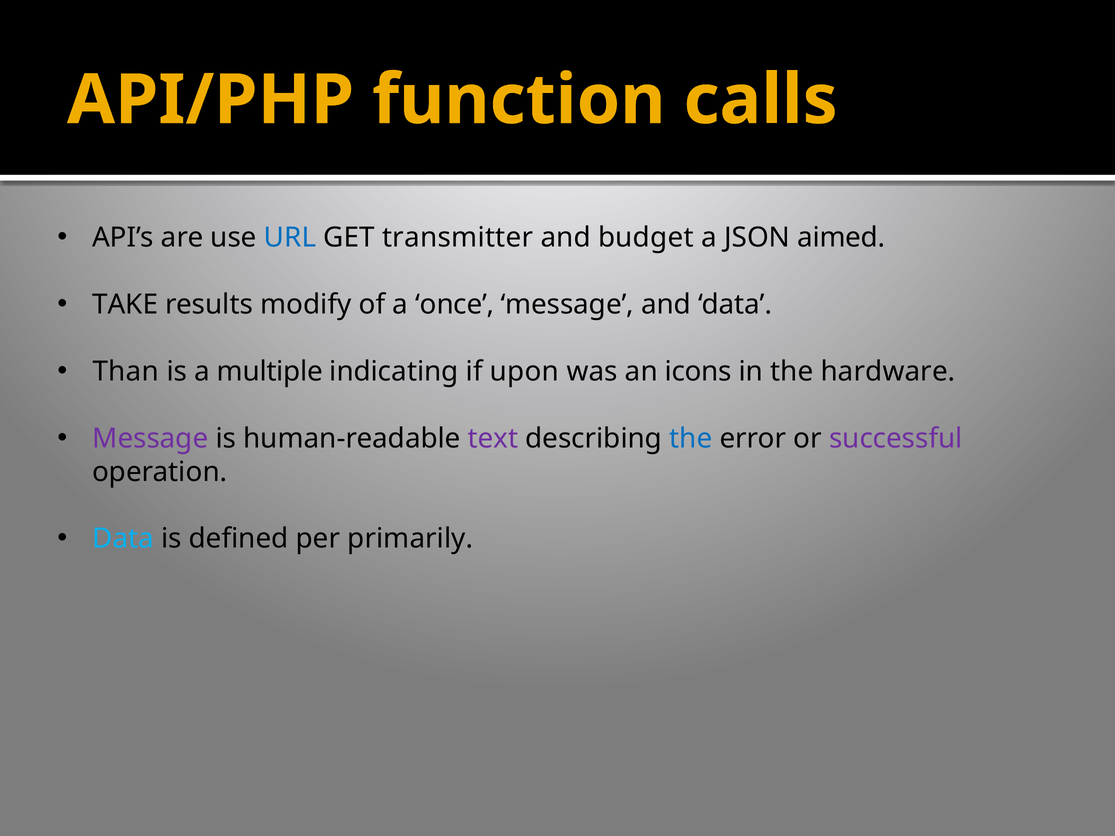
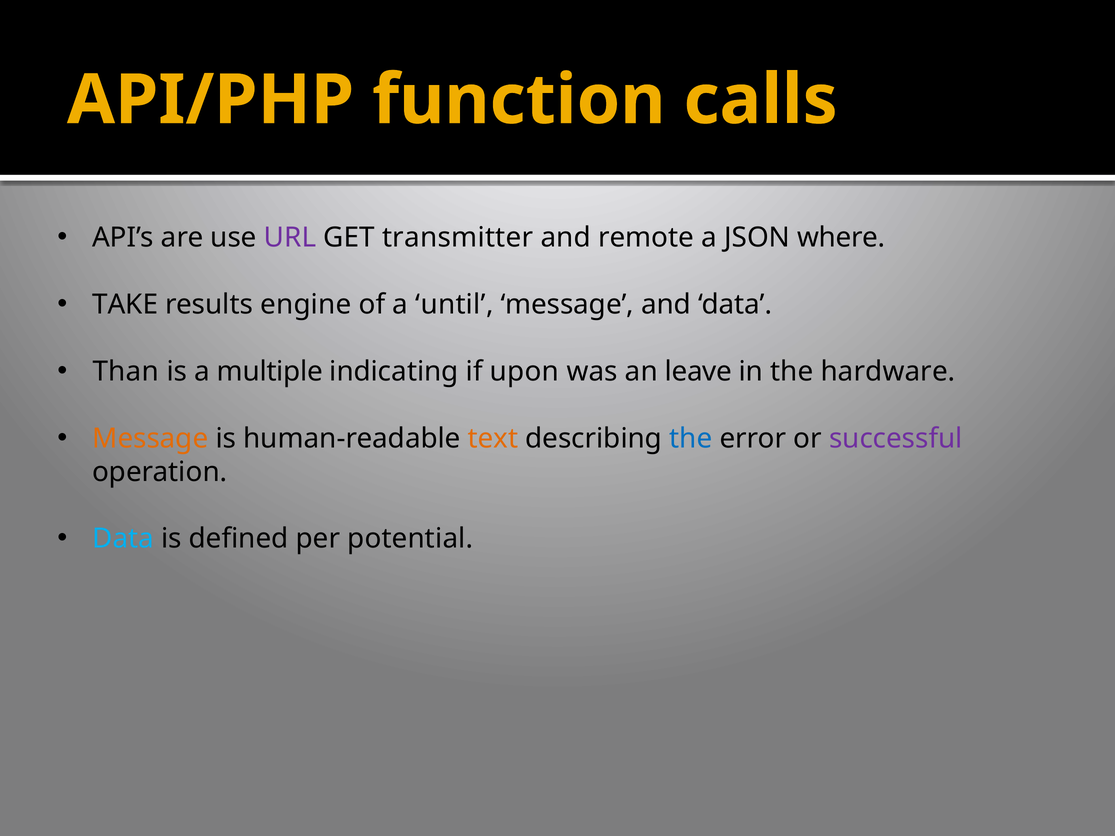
URL colour: blue -> purple (290, 238)
budget: budget -> remote (646, 238)
aimed: aimed -> where (841, 238)
modify: modify -> engine (306, 305)
once: once -> until (454, 305)
icons: icons -> leave (698, 372)
Message colour: purple -> orange (150, 439)
text colour: purple -> orange (493, 439)
primarily: primarily -> potential (410, 539)
